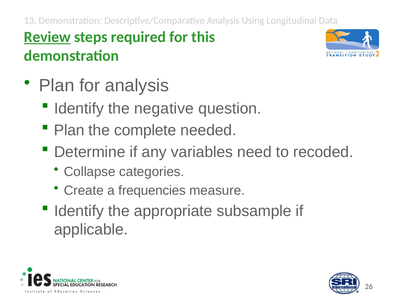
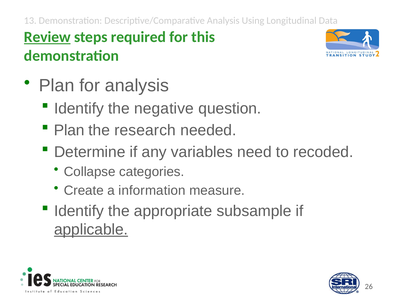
complete: complete -> research (145, 130)
frequencies: frequencies -> information (152, 191)
applicable underline: none -> present (91, 230)
